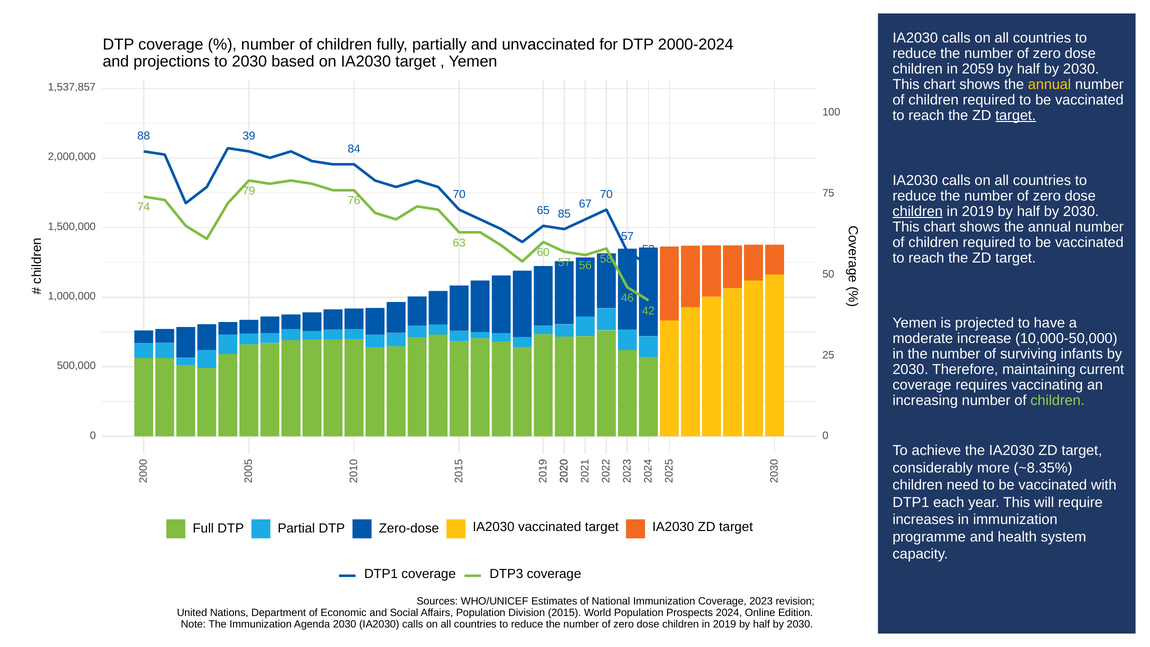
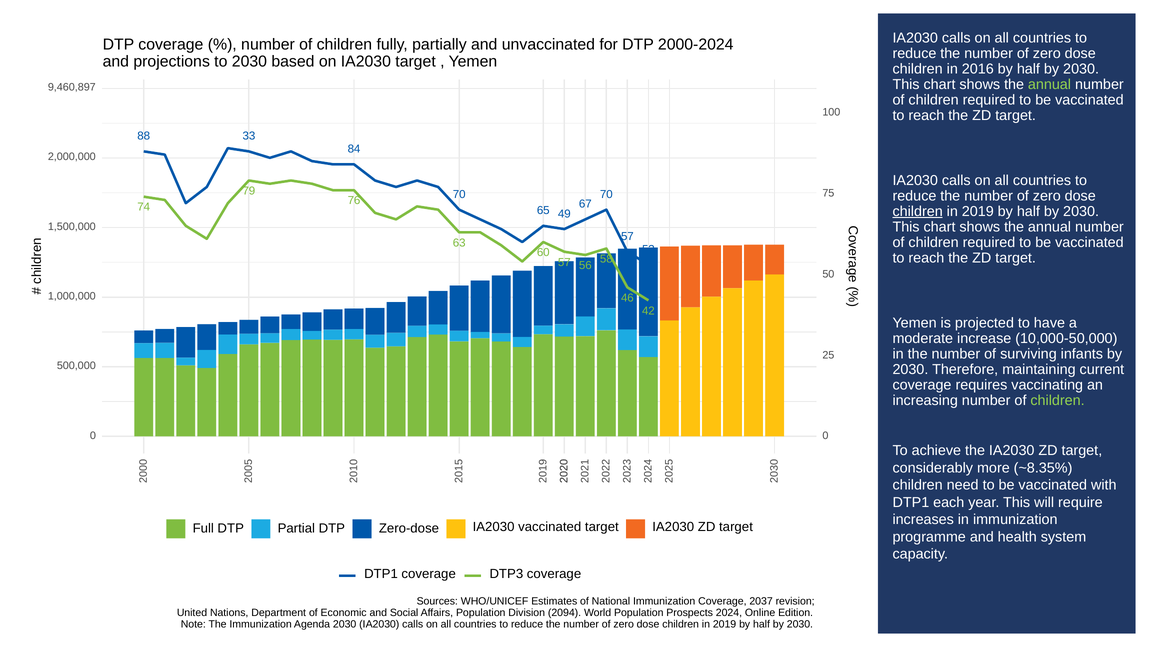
2059: 2059 -> 2016 (978, 69)
annual colour: yellow -> light green (1049, 84)
1,537,857: 1,537,857 -> 9,460,897 (72, 87)
target underline: present -> none (1016, 115)
39: 39 -> 33 (249, 136)
85: 85 -> 49 (564, 214)
2023: 2023 -> 2037 (761, 601)
2015: 2015 -> 2094 (565, 613)
